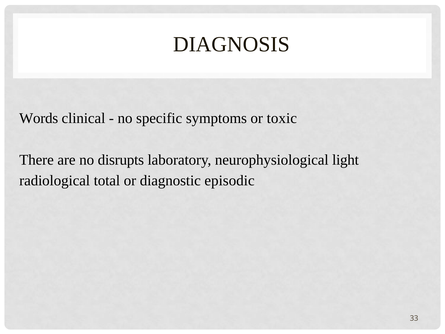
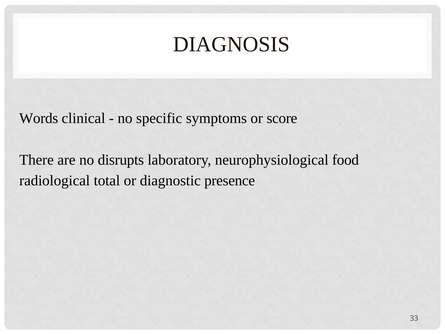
toxic: toxic -> score (282, 118)
light: light -> food (345, 160)
episodic: episodic -> presence (230, 180)
